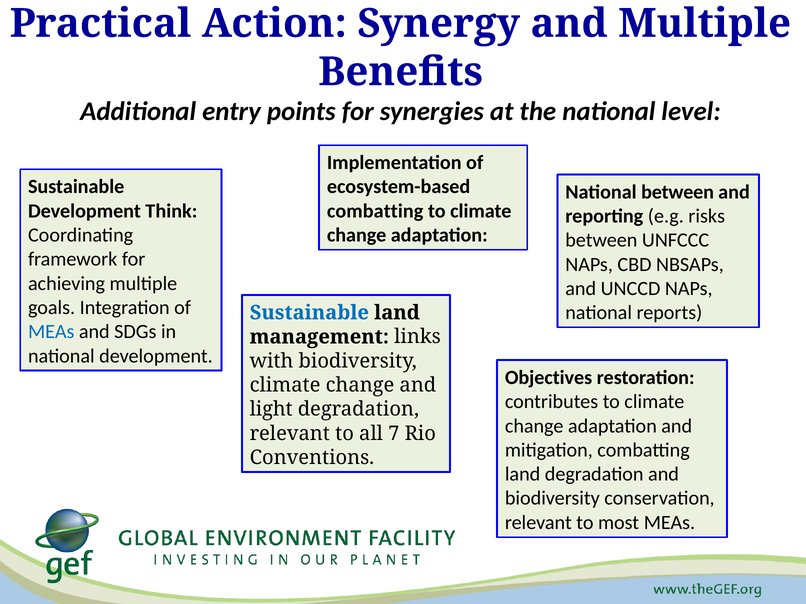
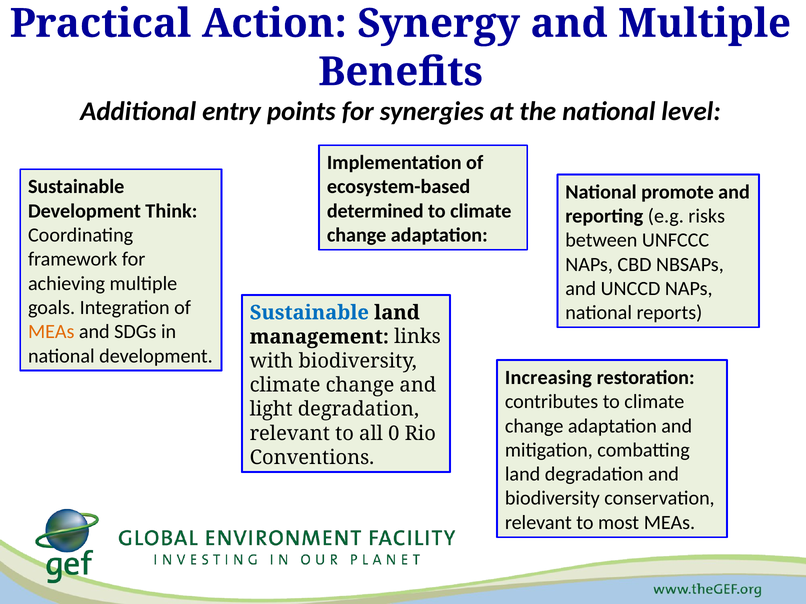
National between: between -> promote (678, 192)
combatting: combatting -> determined (375, 211)
MEAs colour: blue -> orange (51, 332)
Objectives: Objectives -> Increasing (548, 378)
7: 7 -> 0 (394, 434)
